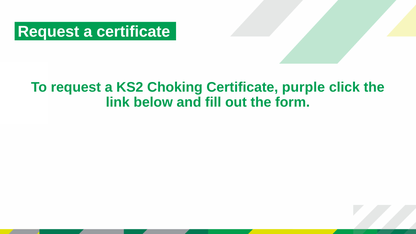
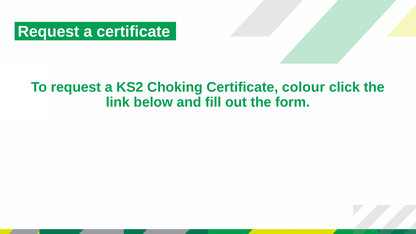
purple: purple -> colour (303, 87)
